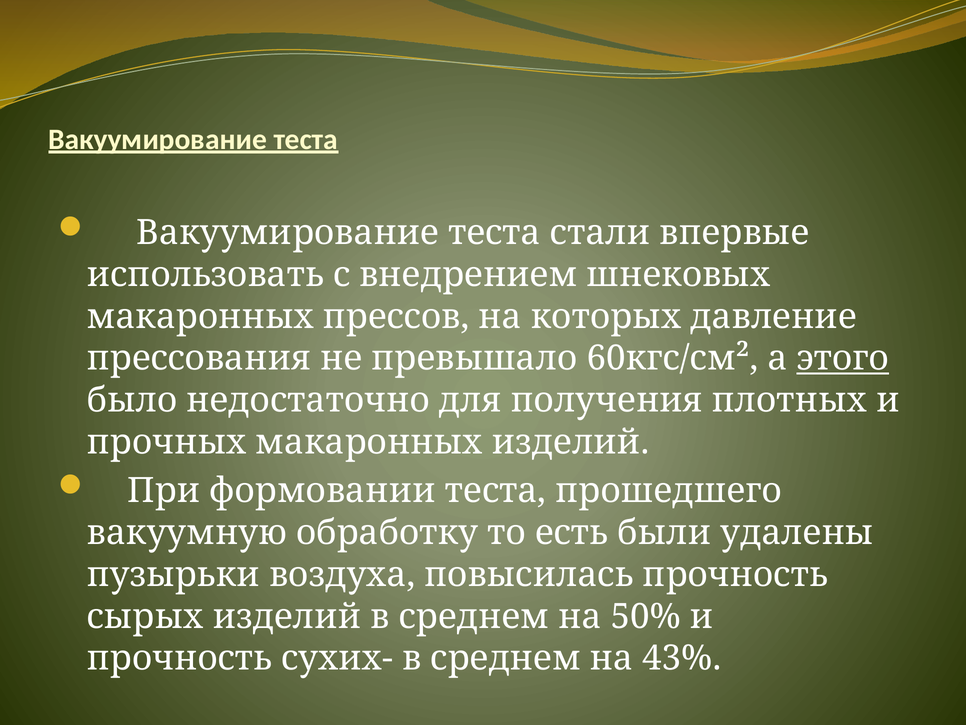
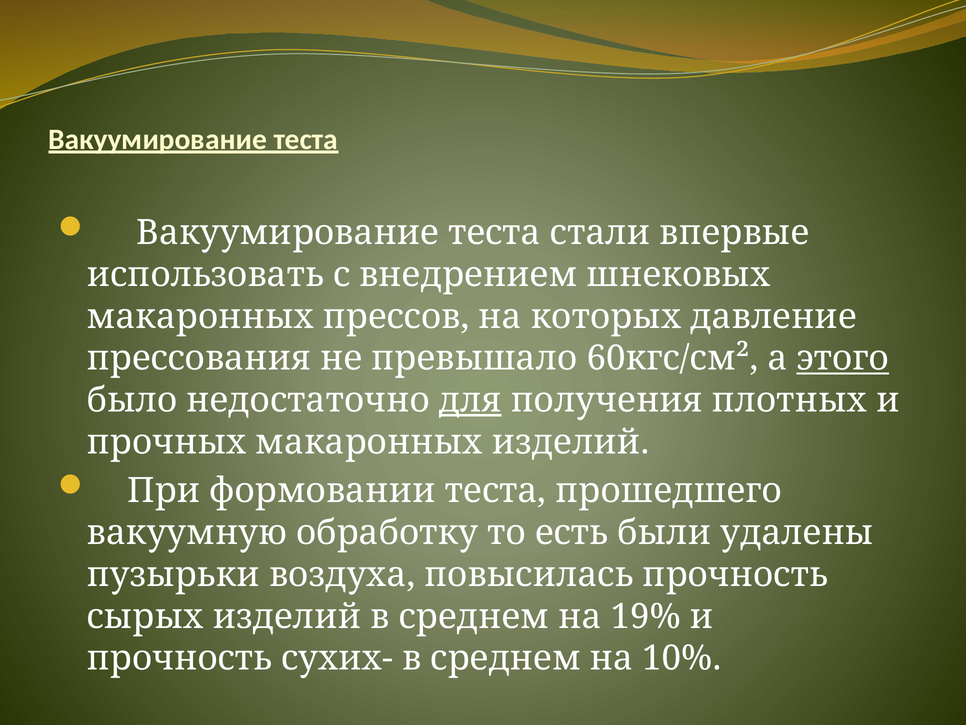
для underline: none -> present (470, 400)
50%: 50% -> 19% (646, 616)
43%: 43% -> 10% (682, 658)
